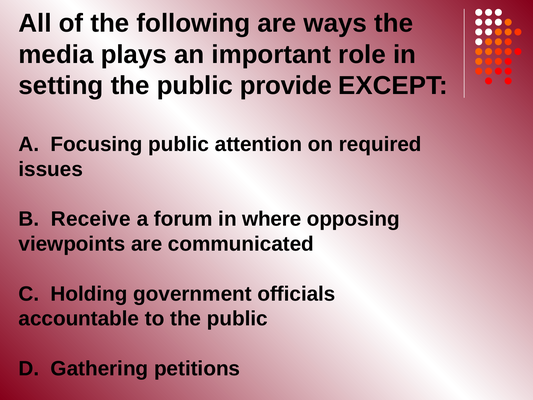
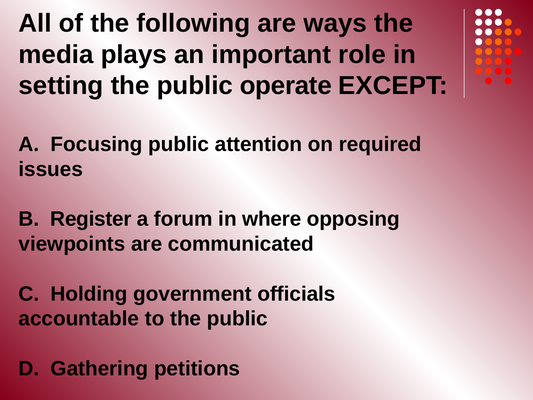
provide: provide -> operate (286, 86)
Receive: Receive -> Register (91, 219)
